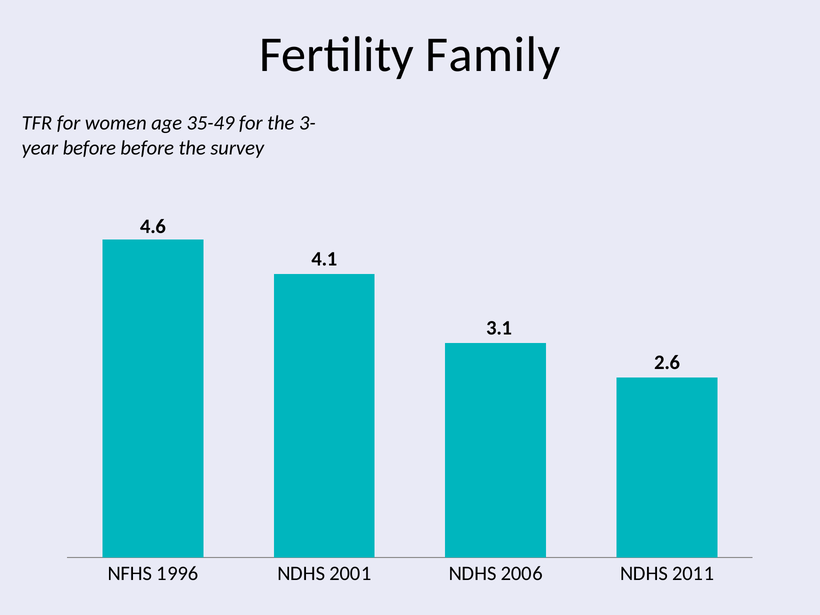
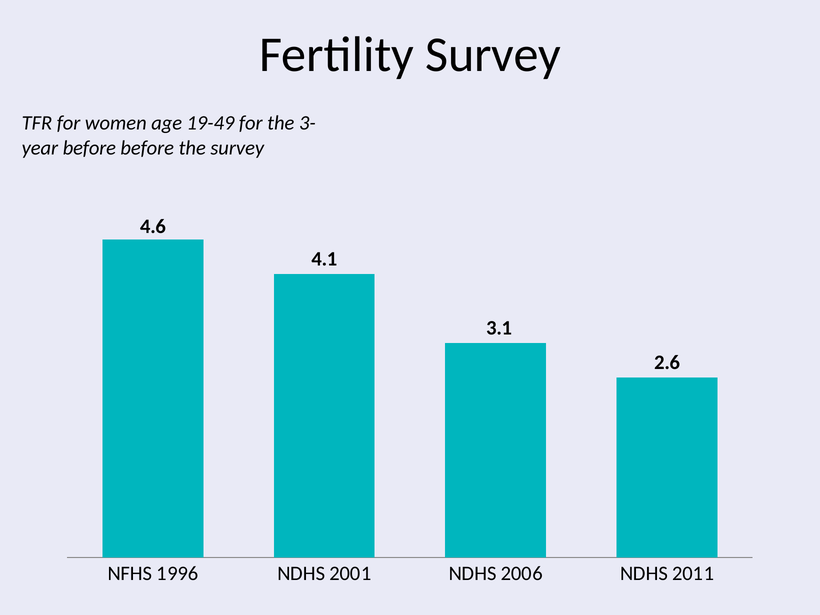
Fertility Family: Family -> Survey (493, 55)
35-49: 35-49 -> 19-49 (210, 123)
